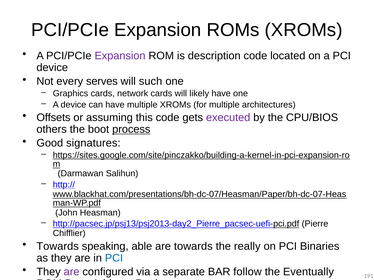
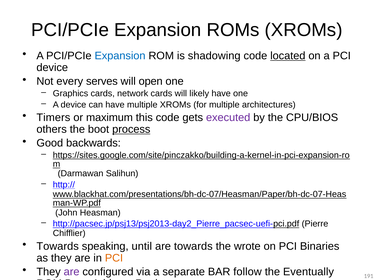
Expansion colour: purple -> blue (120, 56)
description: description -> shadowing (214, 56)
located underline: none -> present (288, 56)
such: such -> open (151, 82)
Offsets: Offsets -> Timers (53, 118)
assuming: assuming -> maximum (109, 118)
signatures: signatures -> backwards (93, 143)
able: able -> until (142, 247)
really: really -> wrote (247, 247)
PCI colour: blue -> orange (114, 259)
